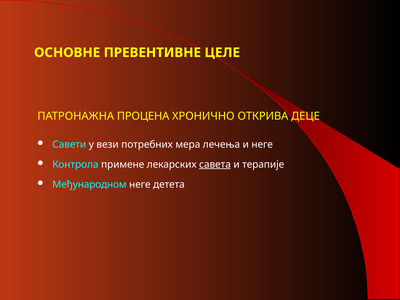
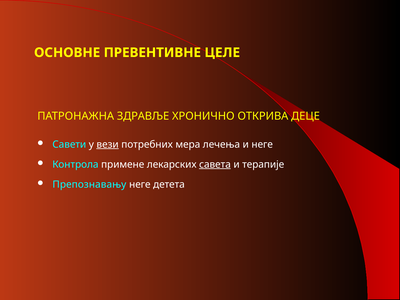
ПРОЦЕНА: ПРОЦЕНА -> ЗДРАВЉЕ (143, 116)
вези underline: none -> present (108, 144)
Међународном: Међународном -> Препознавању (89, 184)
